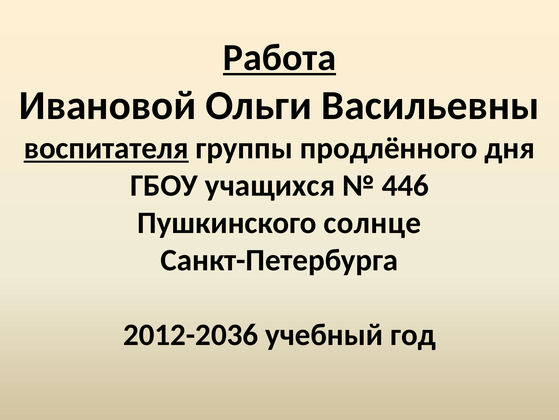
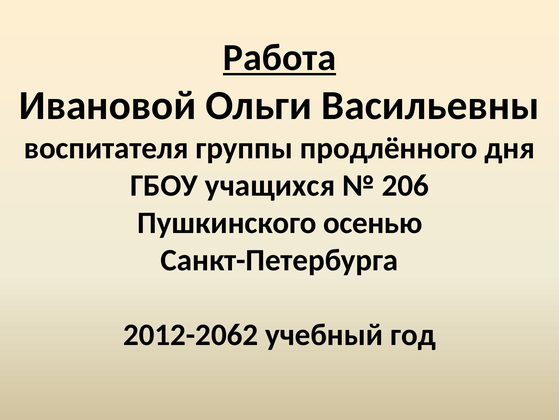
воспитателя underline: present -> none (106, 148)
446: 446 -> 206 (405, 185)
солнце: солнце -> осенью (373, 222)
2012-2036: 2012-2036 -> 2012-2062 (191, 334)
